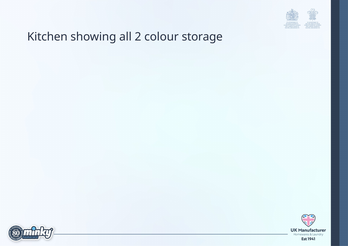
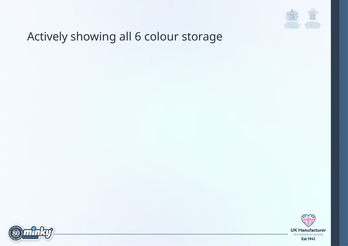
Kitchen: Kitchen -> Actively (47, 37)
2: 2 -> 6 (138, 37)
